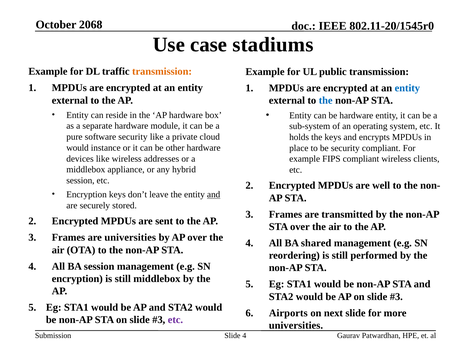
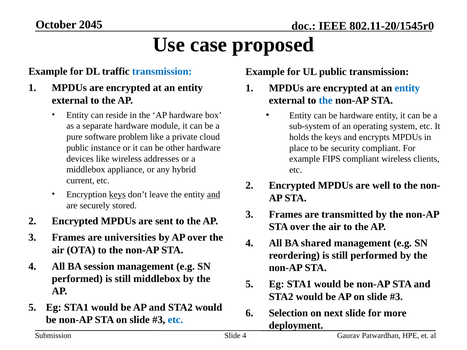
2068: 2068 -> 2045 (91, 25)
stadiums: stadiums -> proposed (273, 45)
transmission colour: orange -> blue (162, 72)
software security: security -> problem (133, 137)
would: would -> public (78, 148)
session: session -> current (80, 181)
keys underline: none -> present (117, 195)
encryption: encryption -> performed (77, 279)
Airports: Airports -> Selection (288, 313)
etc colour: purple -> blue (175, 320)
universities: universities -> deployment (296, 326)
